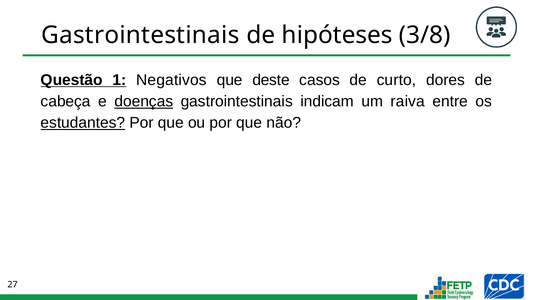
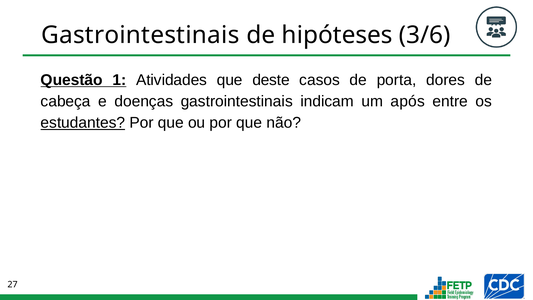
3/8: 3/8 -> 3/6 (425, 35)
Negativos: Negativos -> Atividades (172, 80)
curto: curto -> porta (397, 80)
doenças underline: present -> none (144, 101)
raiva: raiva -> após (408, 101)
